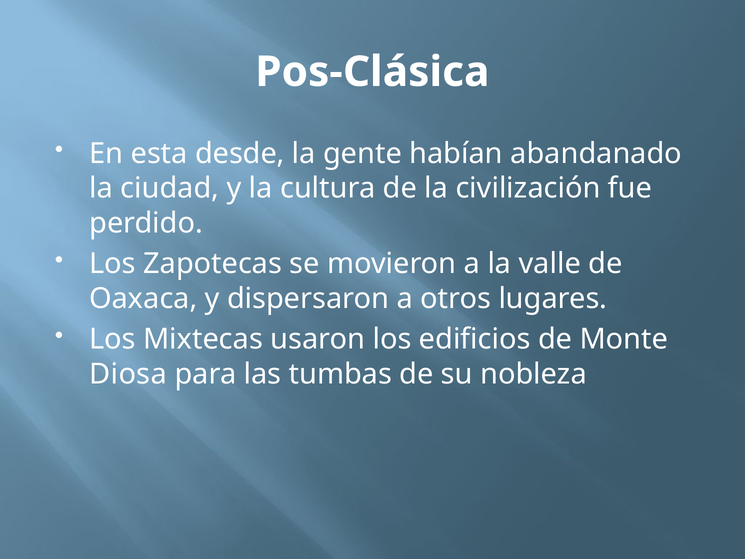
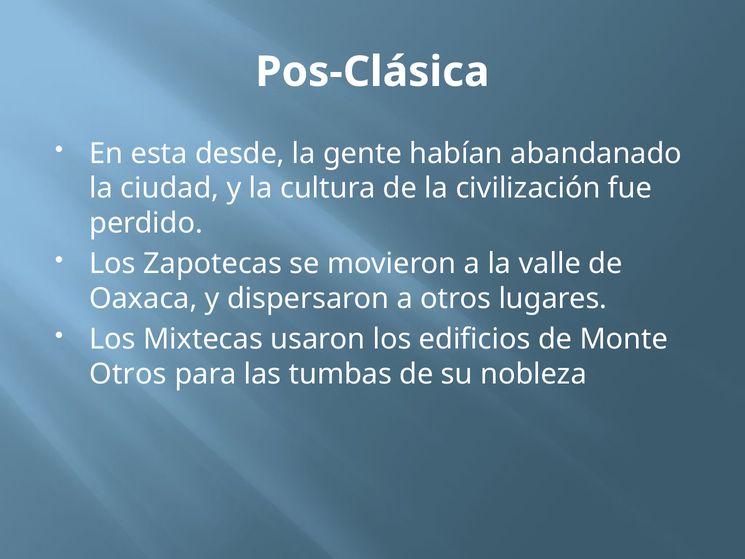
Diosa: Diosa -> Otros (128, 374)
